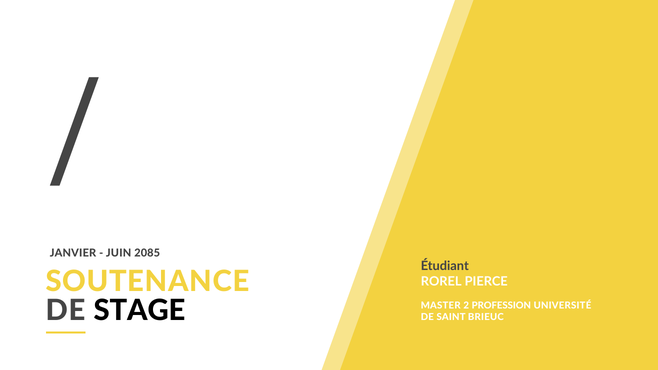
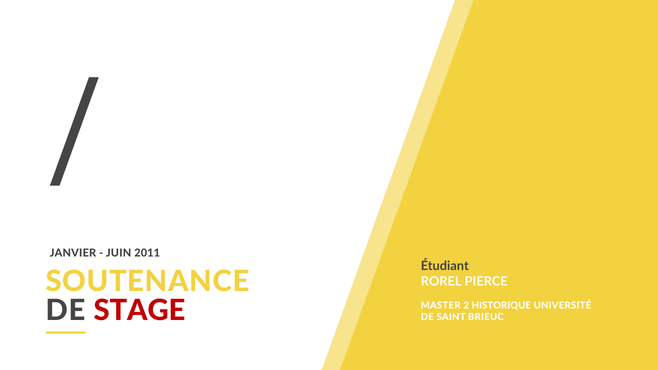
2085: 2085 -> 2011 (147, 253)
STAGE colour: black -> red (140, 311)
PROFESSION: PROFESSION -> HISTORIQUE (501, 306)
